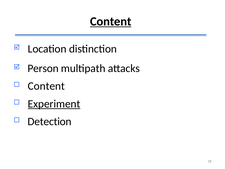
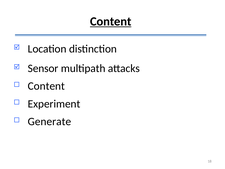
Person: Person -> Sensor (43, 68)
Experiment underline: present -> none (54, 104)
Detection: Detection -> Generate (49, 121)
